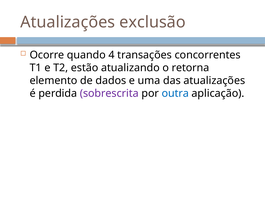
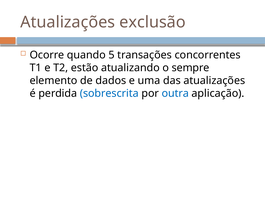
4: 4 -> 5 (112, 55)
retorna: retorna -> sempre (191, 68)
sobrescrita colour: purple -> blue (109, 93)
